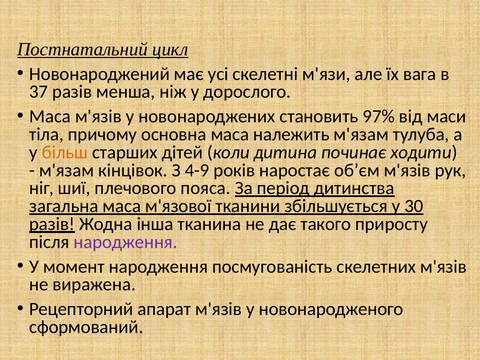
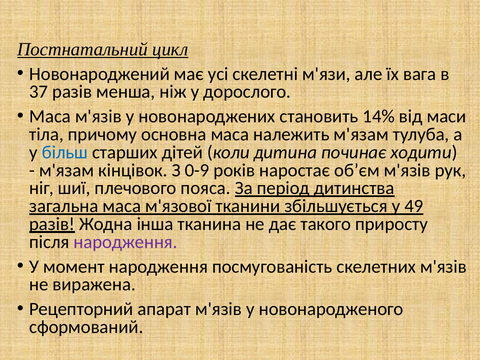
97%: 97% -> 14% (379, 116)
більш colour: orange -> blue (65, 152)
4-9: 4-9 -> 0-9 (197, 170)
30: 30 -> 49 (414, 206)
